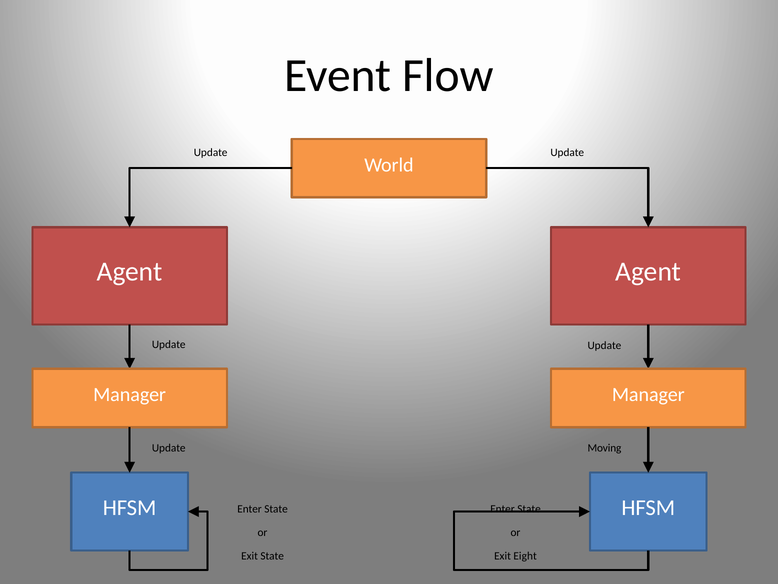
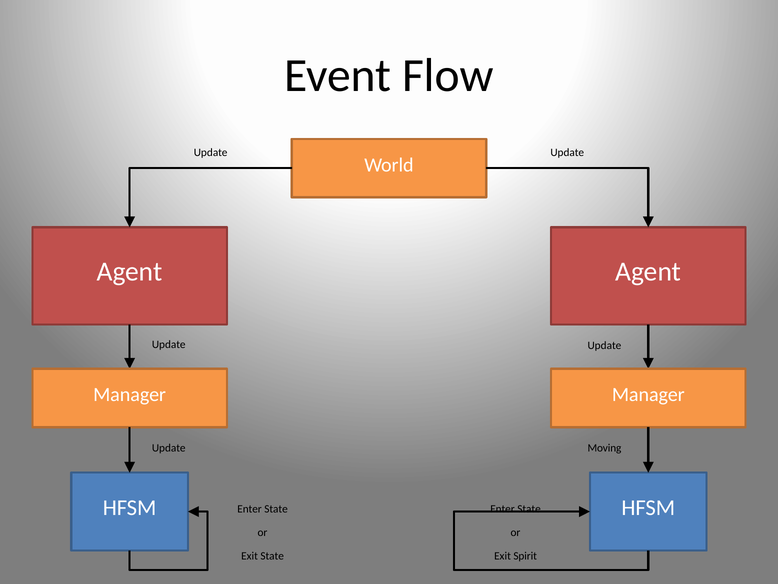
Eight: Eight -> Spirit (525, 555)
